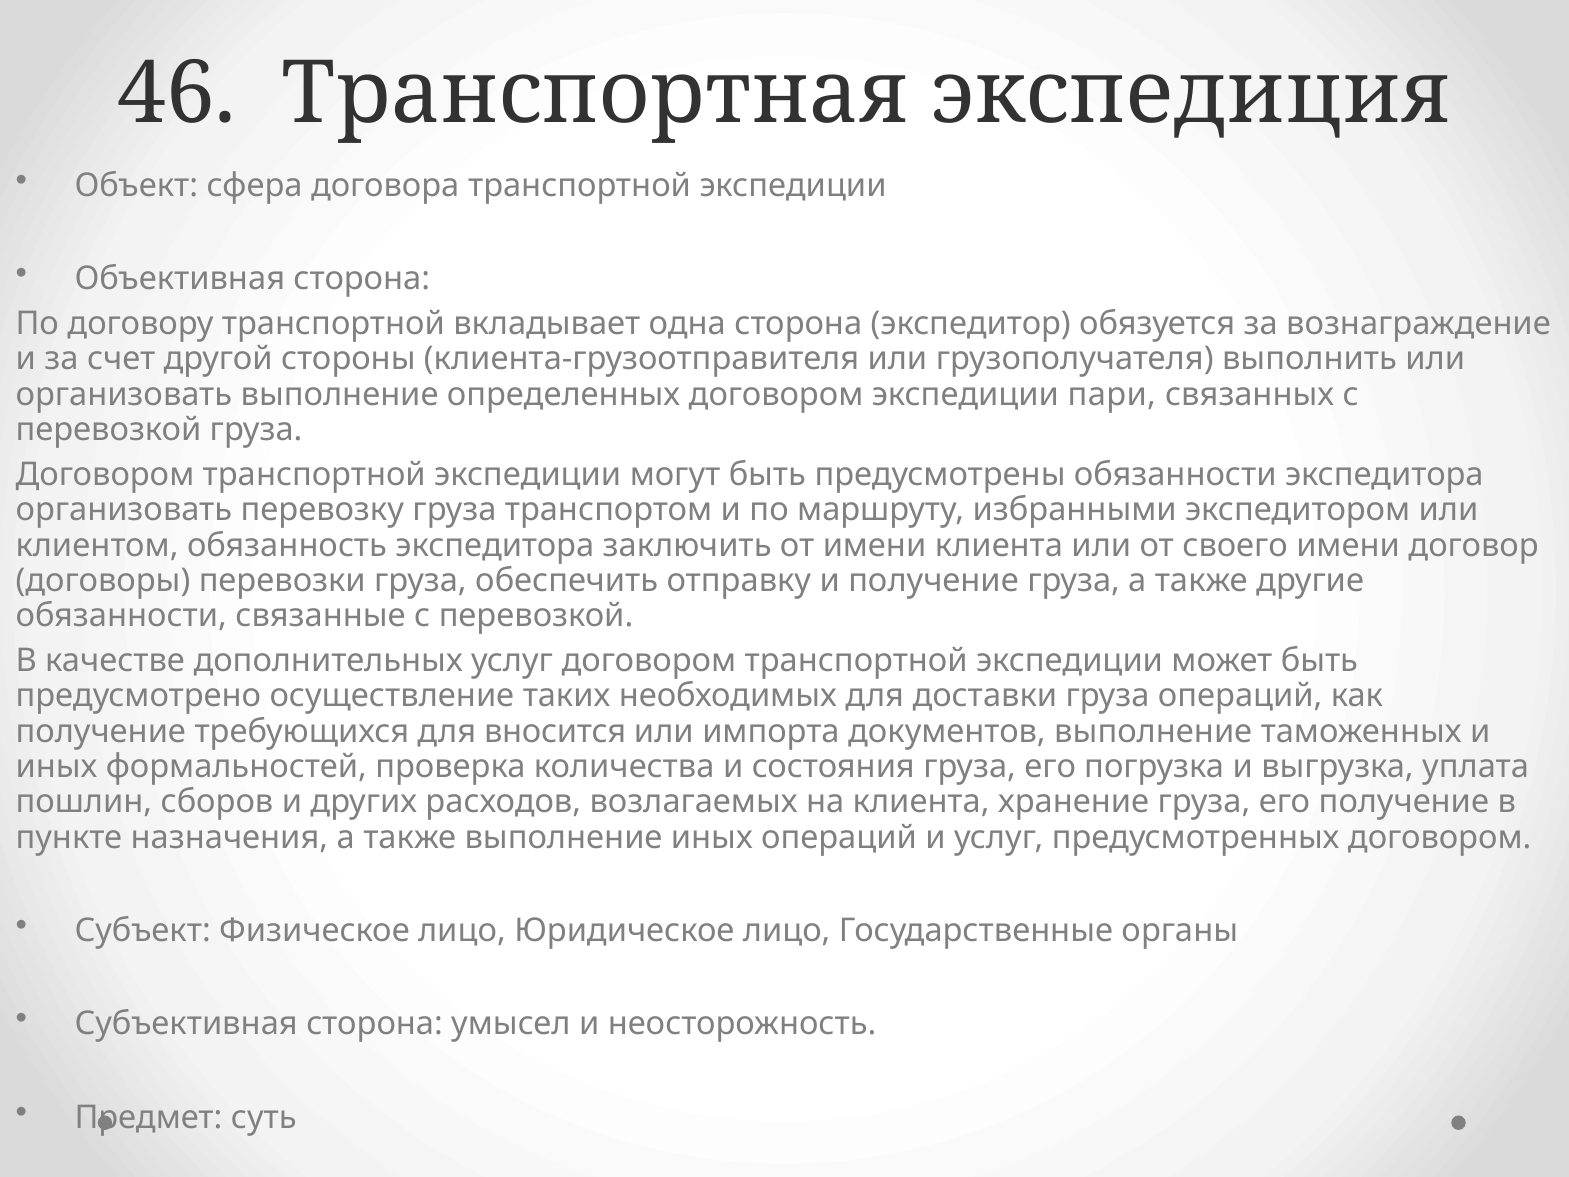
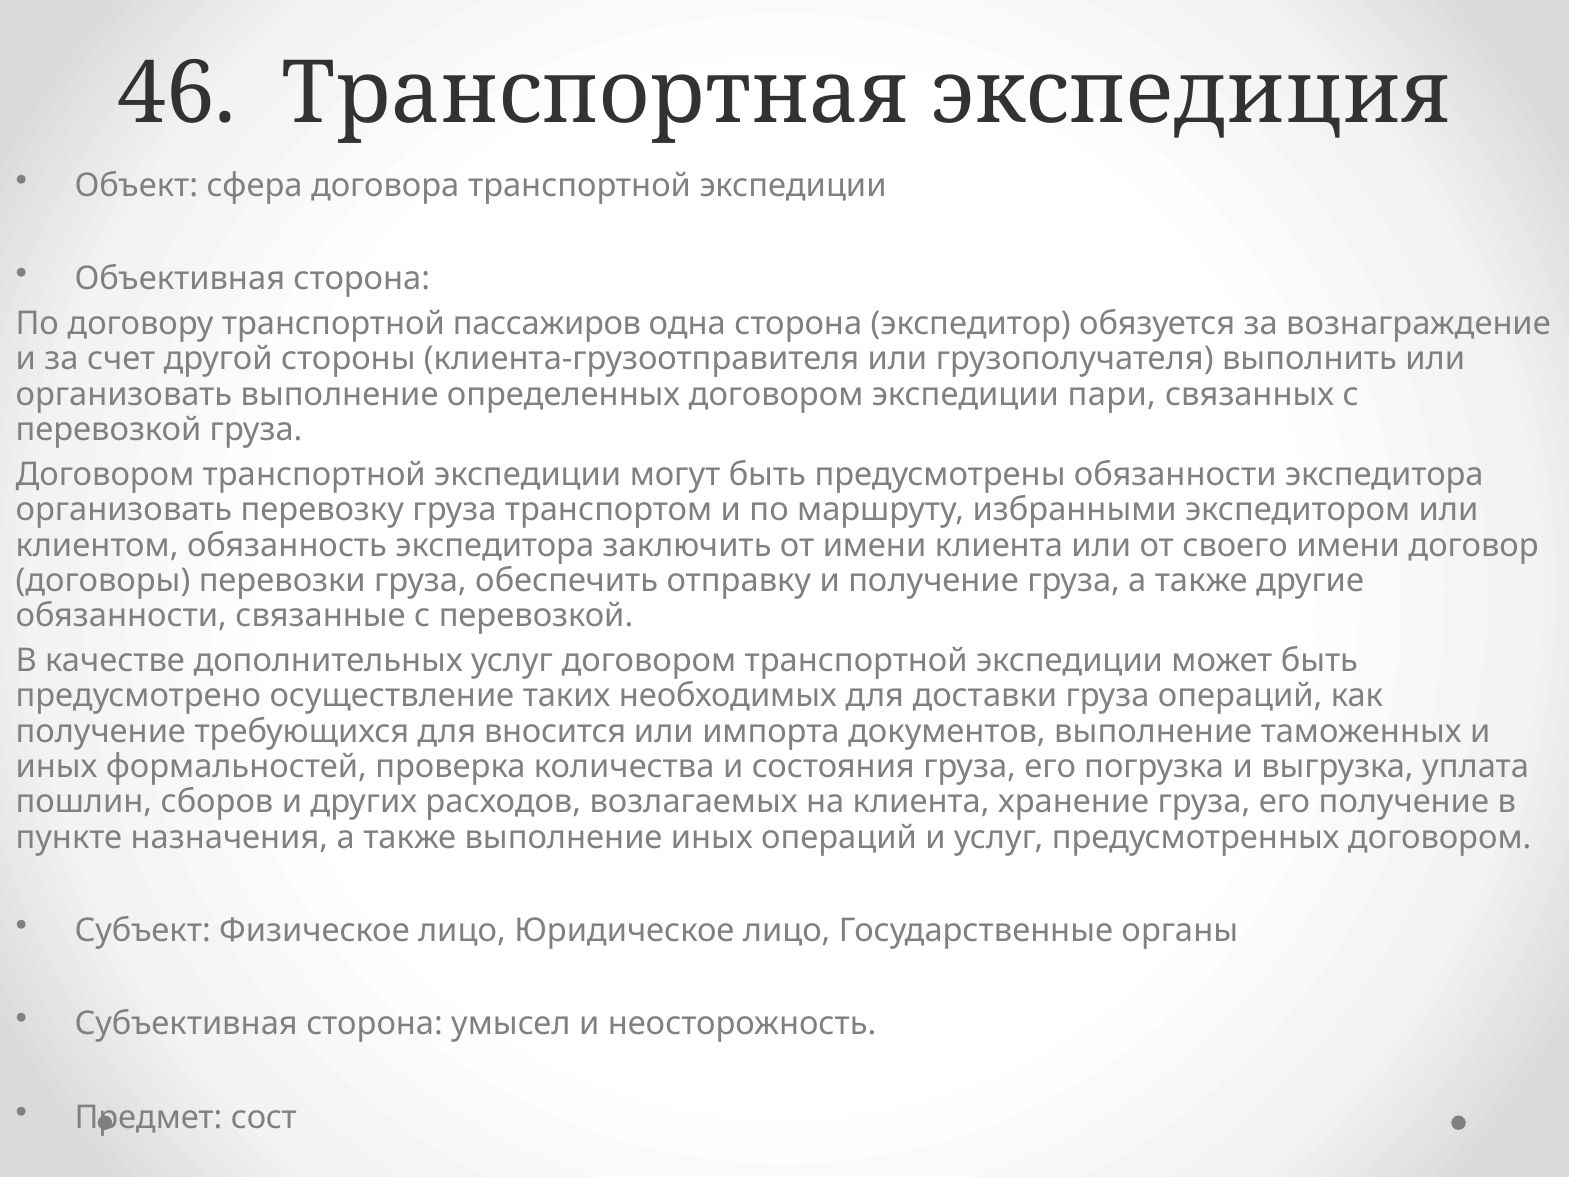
вкладывает: вкладывает -> пассажиров (547, 324)
суть: суть -> сост (264, 1117)
